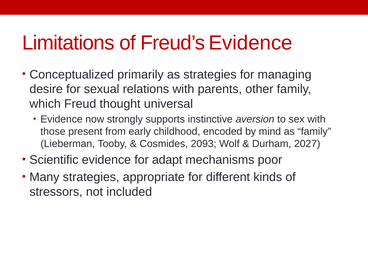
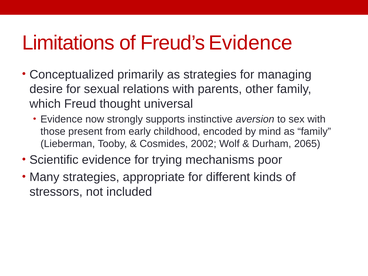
2093: 2093 -> 2002 (204, 144)
2027: 2027 -> 2065 (307, 144)
adapt: adapt -> trying (167, 160)
